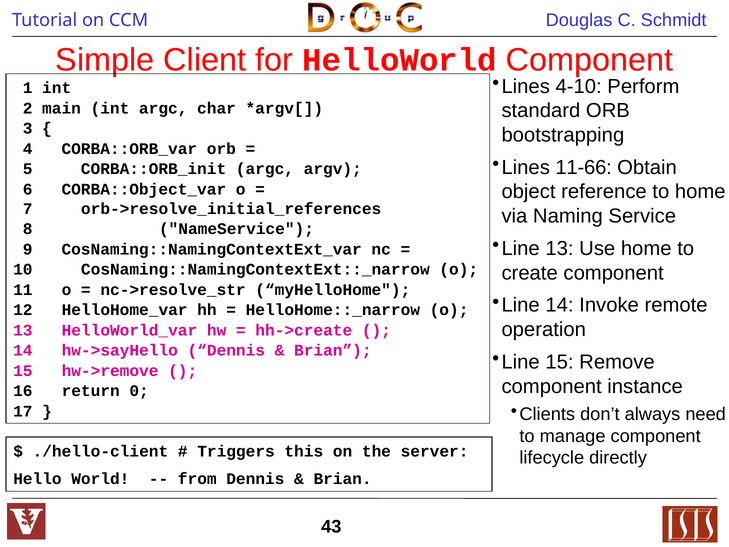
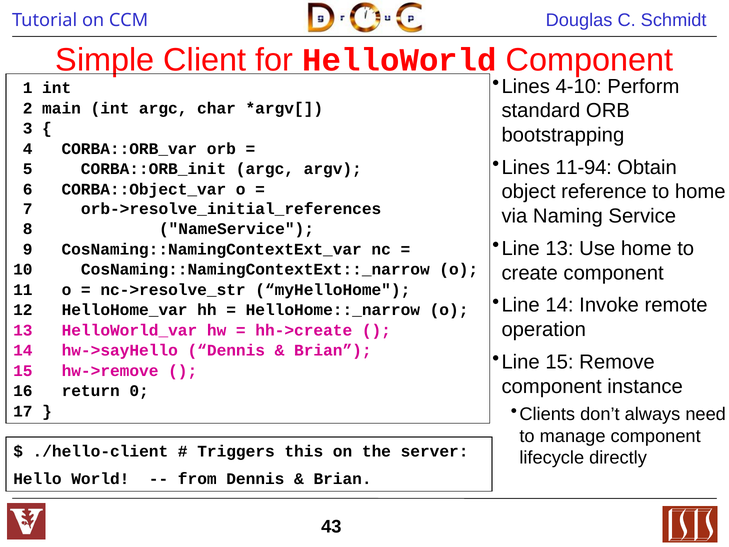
11-66: 11-66 -> 11-94 (584, 167)
